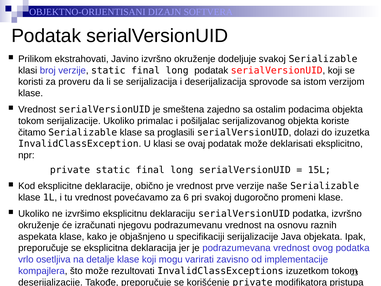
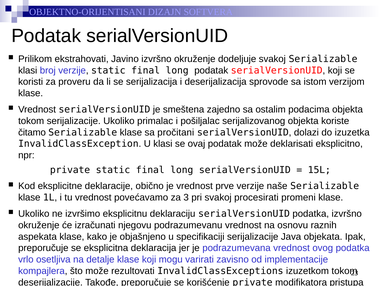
proglasili: proglasili -> pročitani (176, 132)
6: 6 -> 3 (186, 197)
dugoročno: dugoročno -> procesirati (256, 197)
